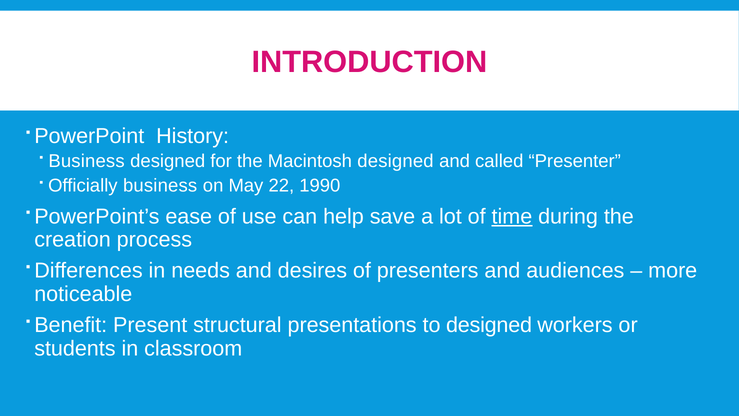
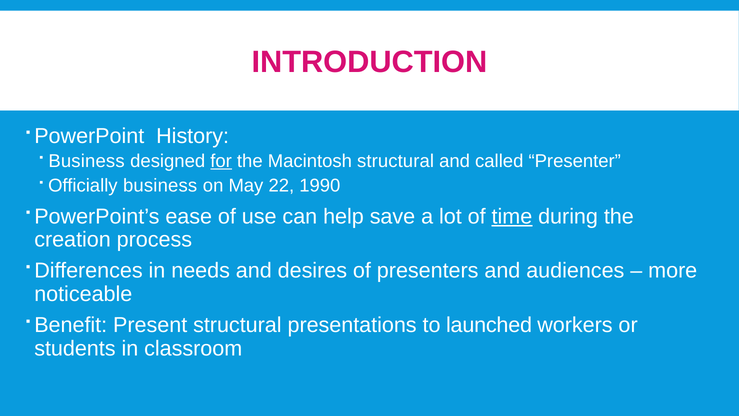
for underline: none -> present (221, 161)
Macintosh designed: designed -> structural (396, 161)
to designed: designed -> launched (489, 325)
